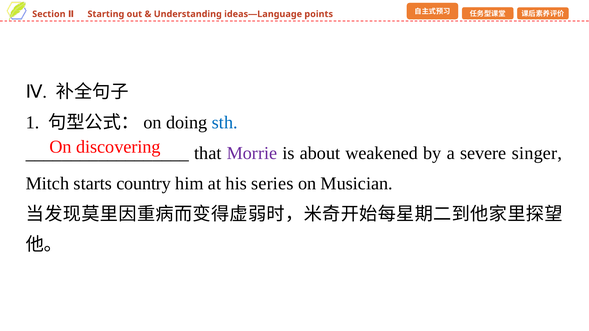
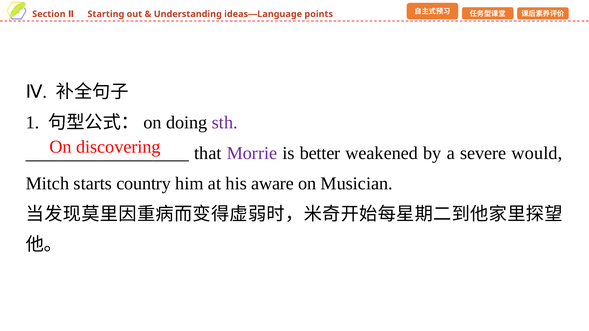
sth colour: blue -> purple (225, 123)
about: about -> better (320, 153)
singer: singer -> would (537, 153)
series: series -> aware (273, 184)
